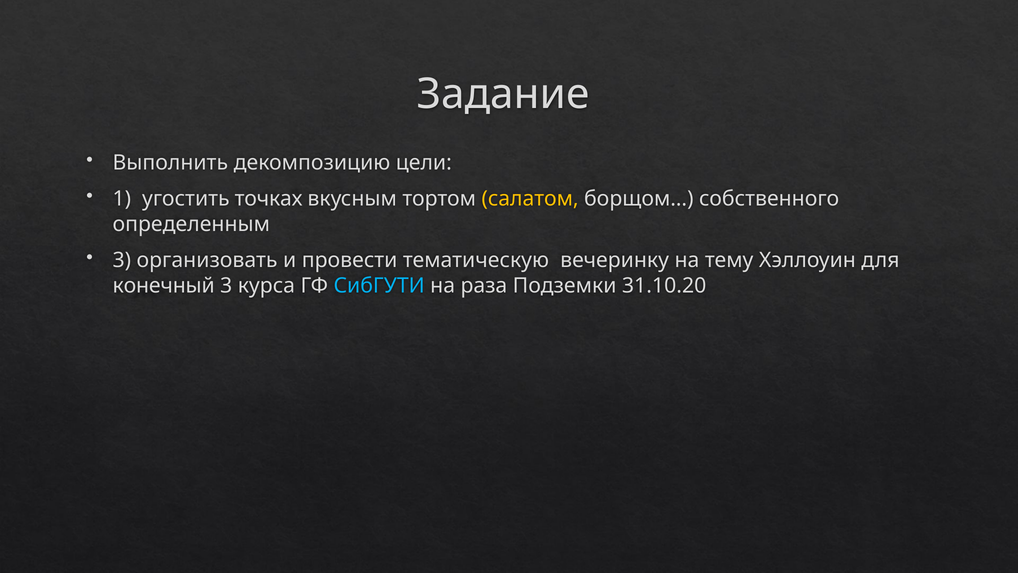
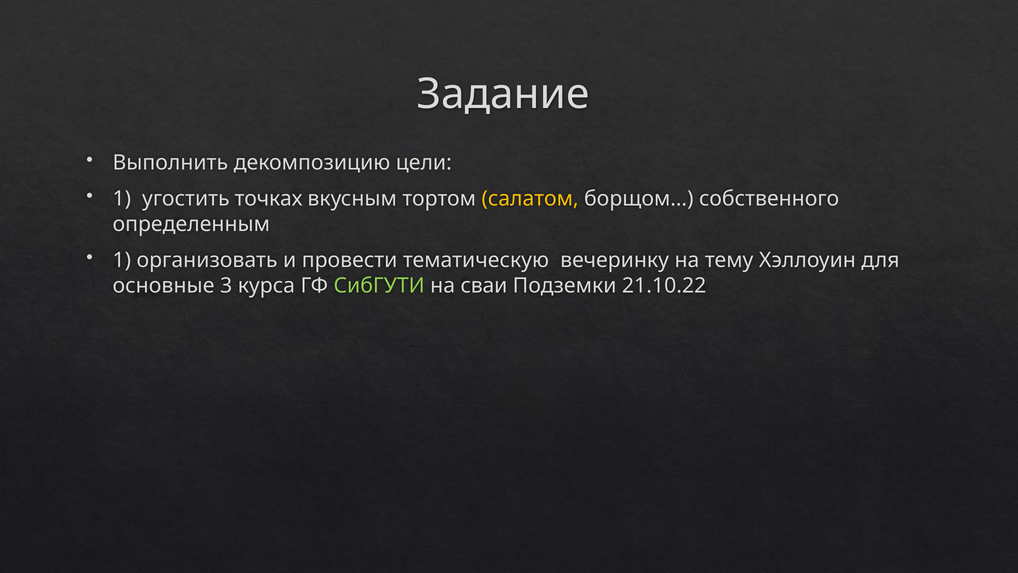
3: 3 -> 1 (122, 260)
конечный: конечный -> основные (164, 286)
СибГУТИ colour: light blue -> light green (379, 286)
раза: раза -> сваи (484, 286)
31.10.20: 31.10.20 -> 21.10.22 (664, 286)
